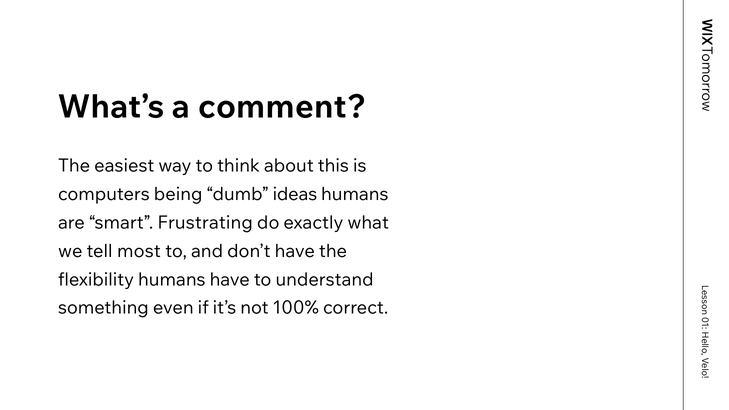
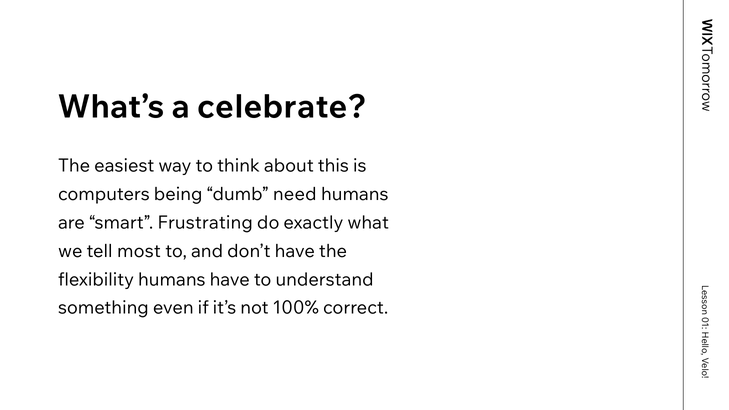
comment: comment -> celebrate (282, 107)
ideas: ideas -> need (295, 194)
